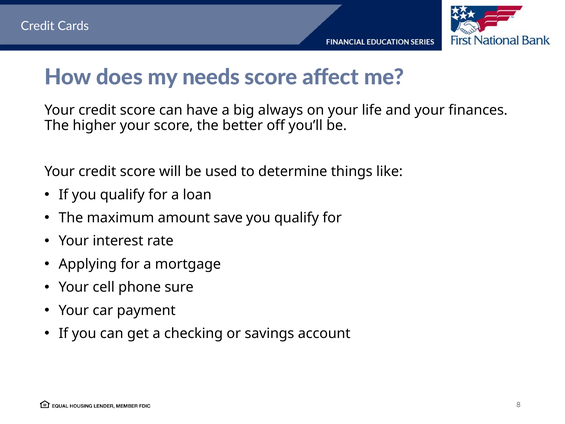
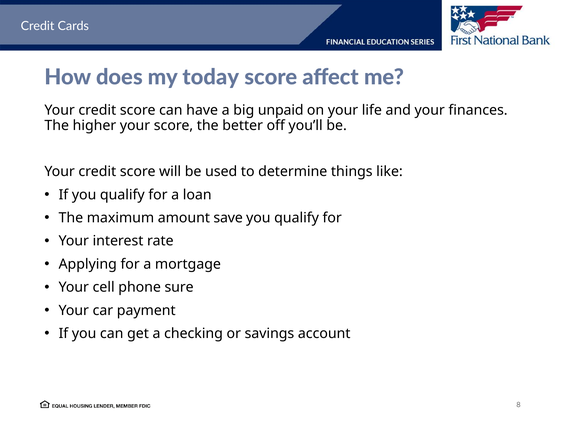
needs: needs -> today (211, 77)
always: always -> unpaid (281, 110)
